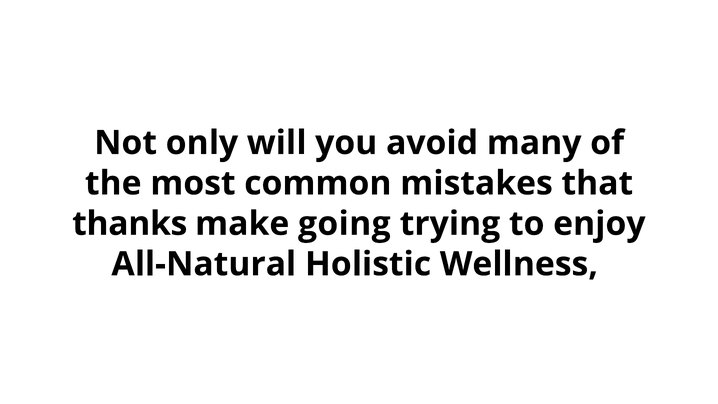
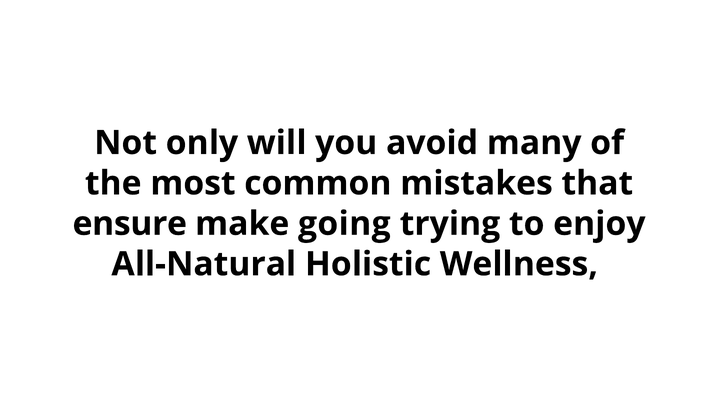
thanks: thanks -> ensure (130, 224)
